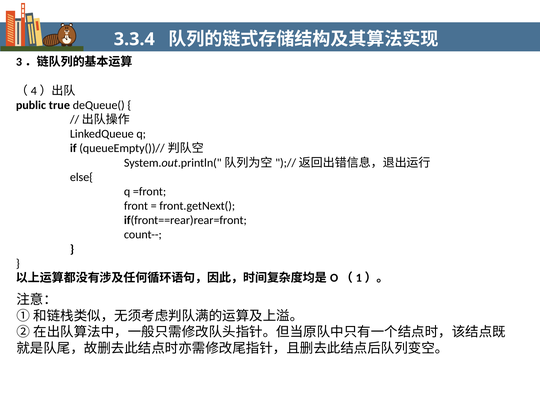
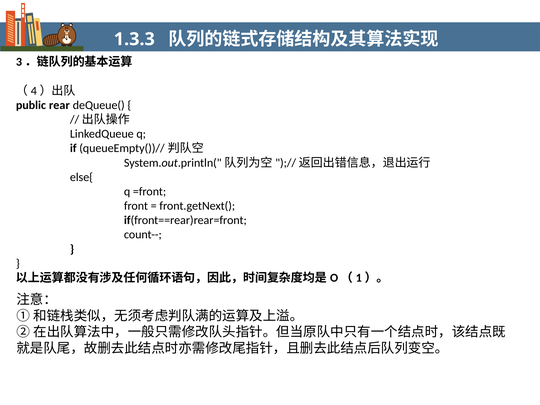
3.3.4: 3.3.4 -> 1.3.3 (134, 39)
true: true -> rear (59, 105)
